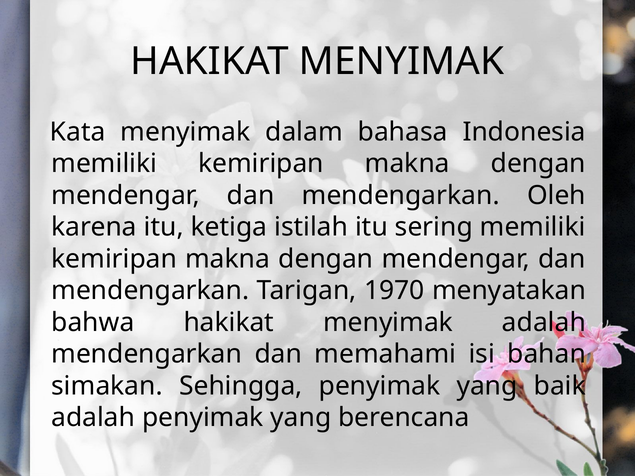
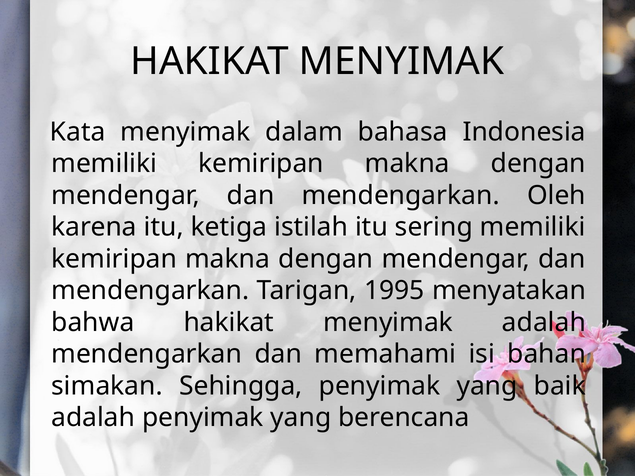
1970: 1970 -> 1995 (394, 291)
